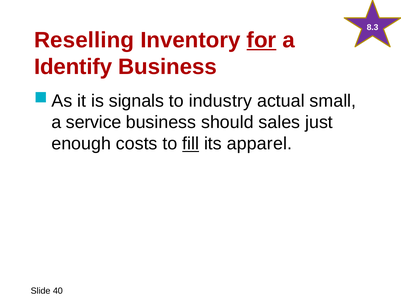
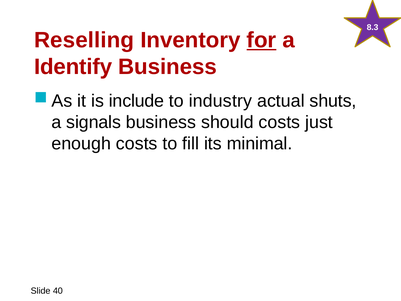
signals: signals -> include (137, 101)
small: small -> shuts (333, 101)
service: service -> signals (94, 122)
should sales: sales -> costs (279, 122)
fill underline: present -> none (191, 144)
apparel: apparel -> minimal (260, 144)
